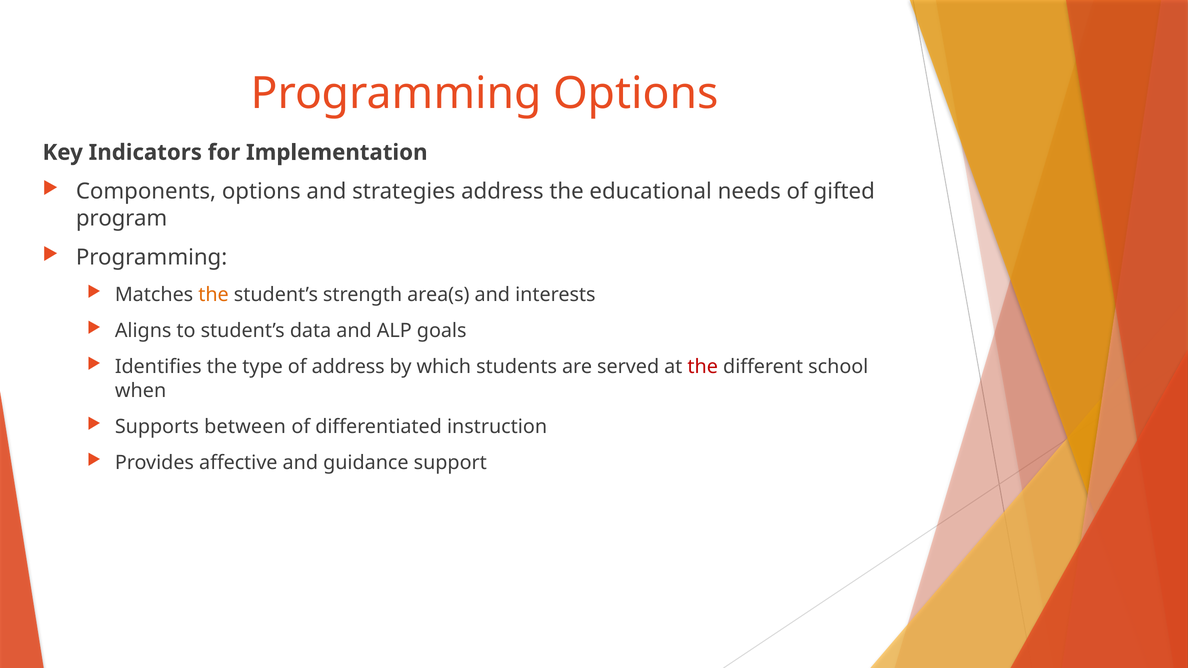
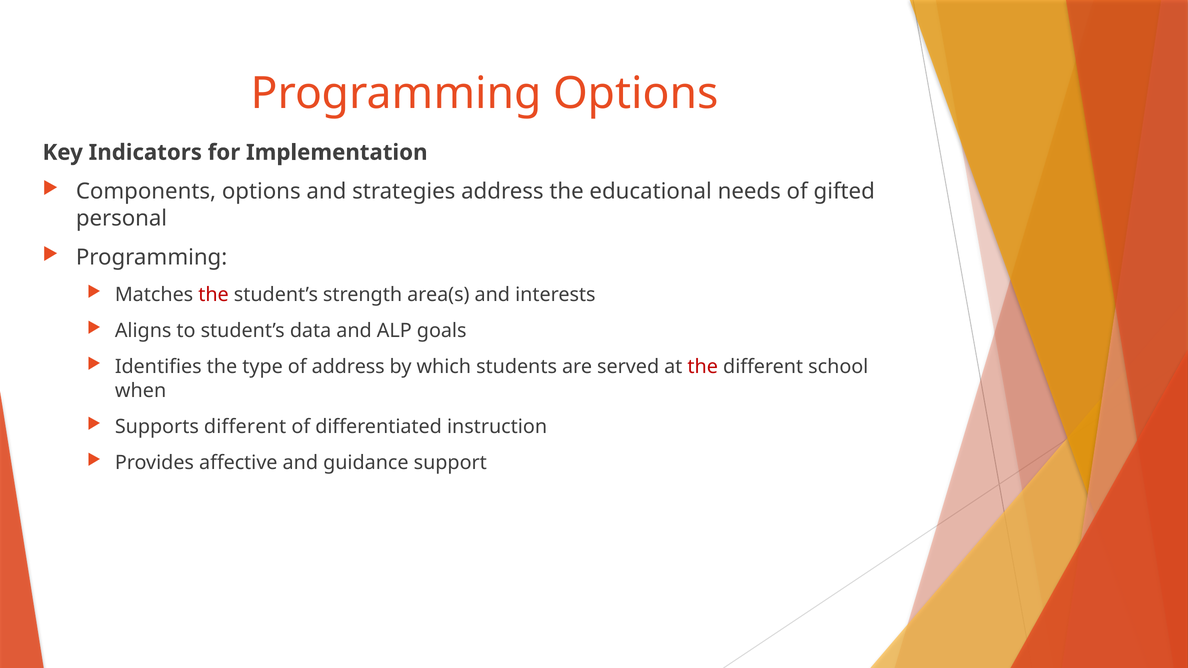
program: program -> personal (122, 218)
the colour: orange -> red (214, 295)
Supports between: between -> different (245, 427)
